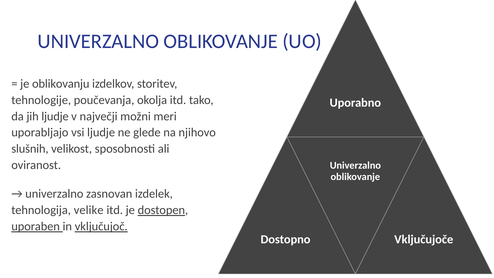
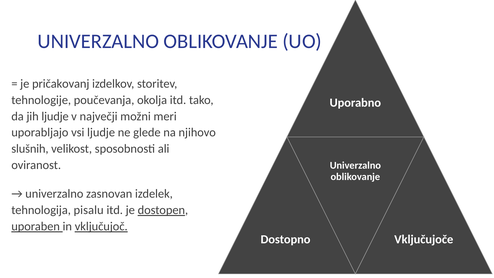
oblikovanju: oblikovanju -> pričakovanj (61, 84)
velike: velike -> pisalu (89, 210)
